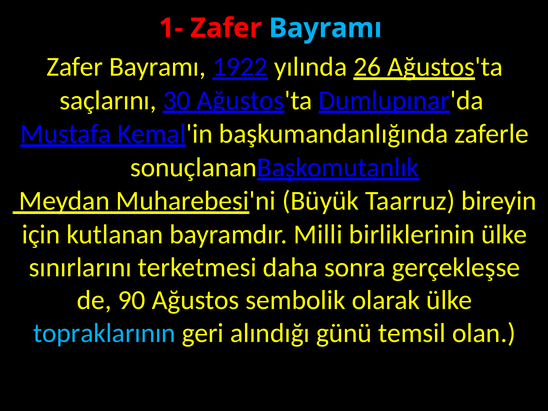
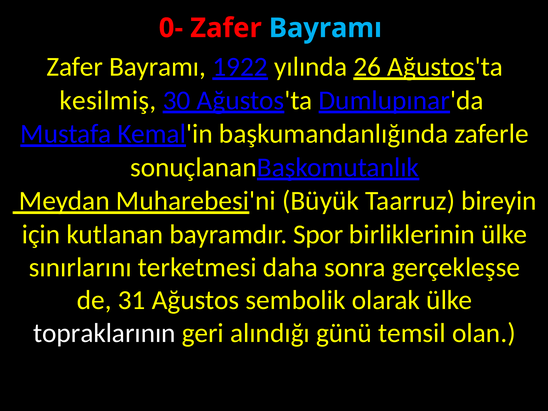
1-: 1- -> 0- (171, 28)
saçlarını: saçlarını -> kesilmiş (108, 100)
Milli: Milli -> Spor (318, 234)
90: 90 -> 31 (132, 300)
topraklarının colour: light blue -> white (104, 333)
